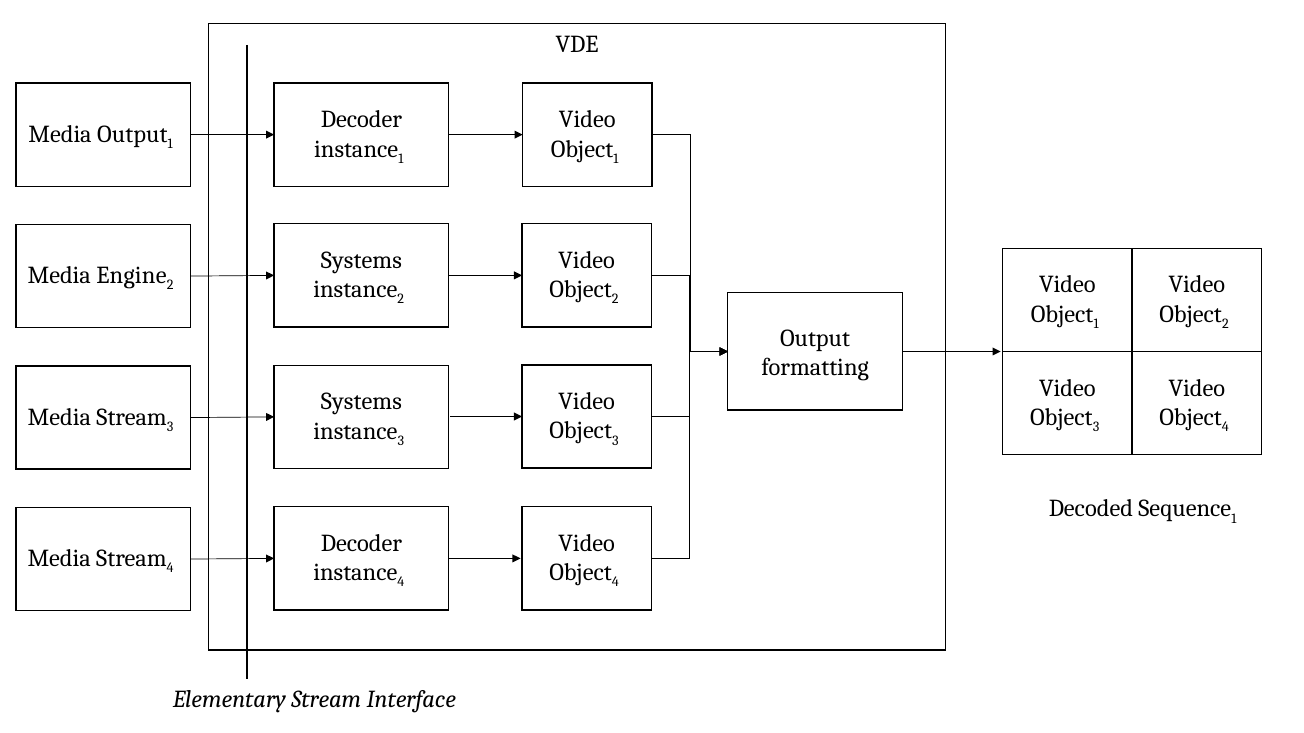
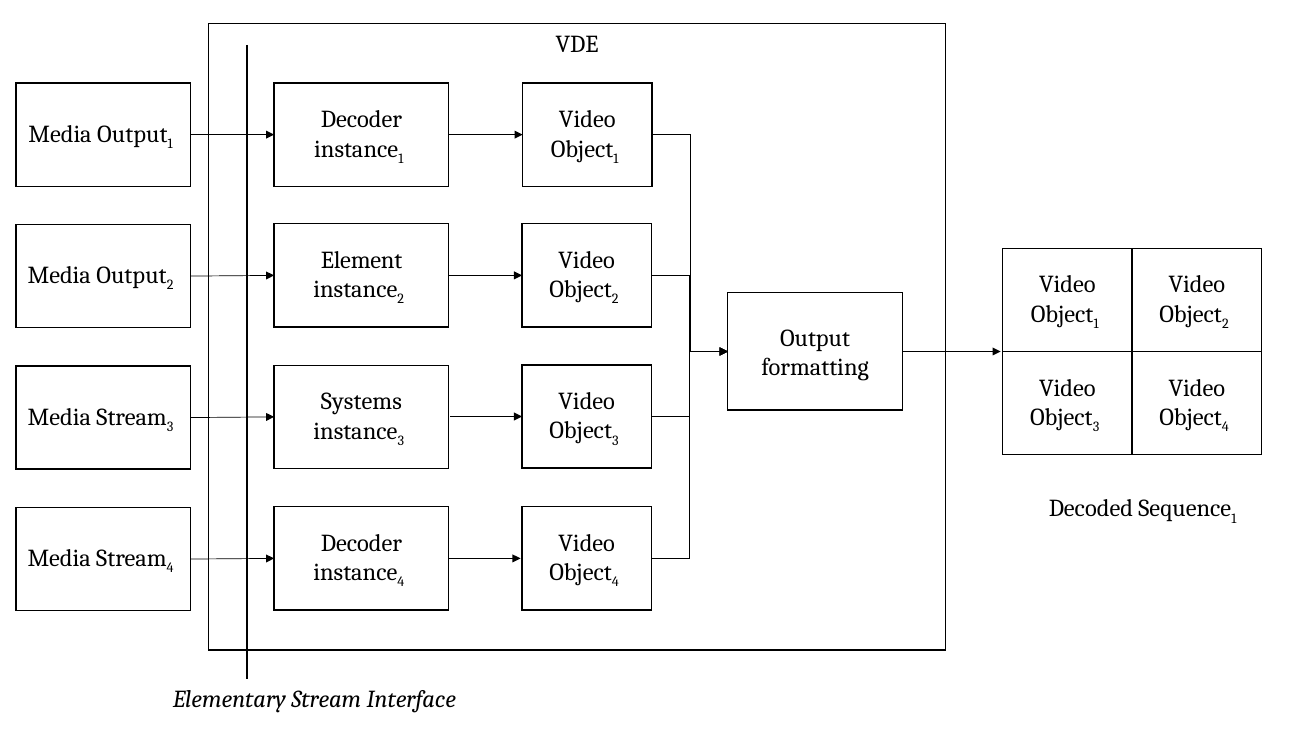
Systems: Systems -> Element (362, 261)
Engine: Engine -> Output (131, 276)
